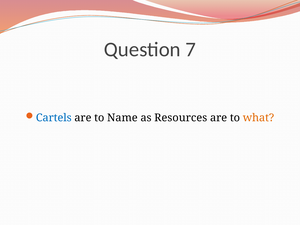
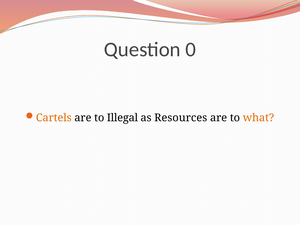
7: 7 -> 0 (191, 50)
Cartels colour: blue -> orange (54, 118)
Name: Name -> Illegal (122, 118)
